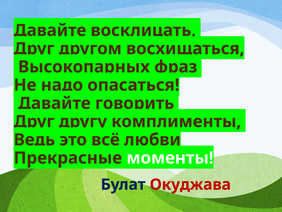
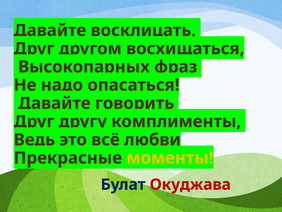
моменты colour: white -> yellow (170, 158)
